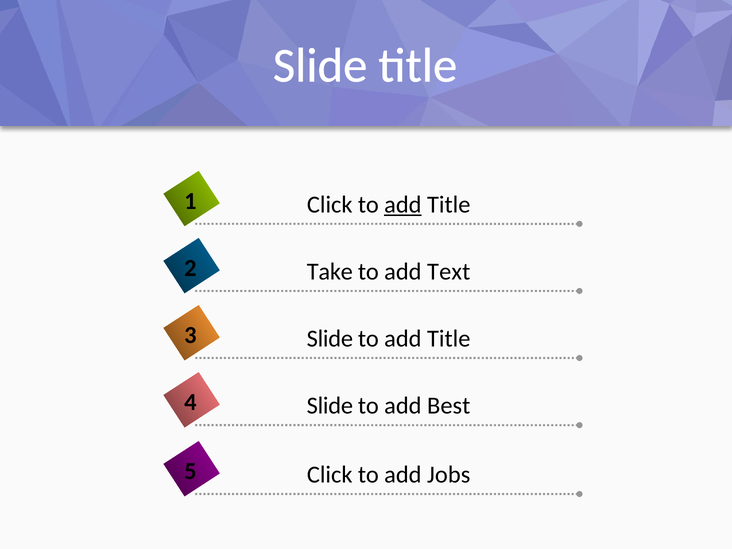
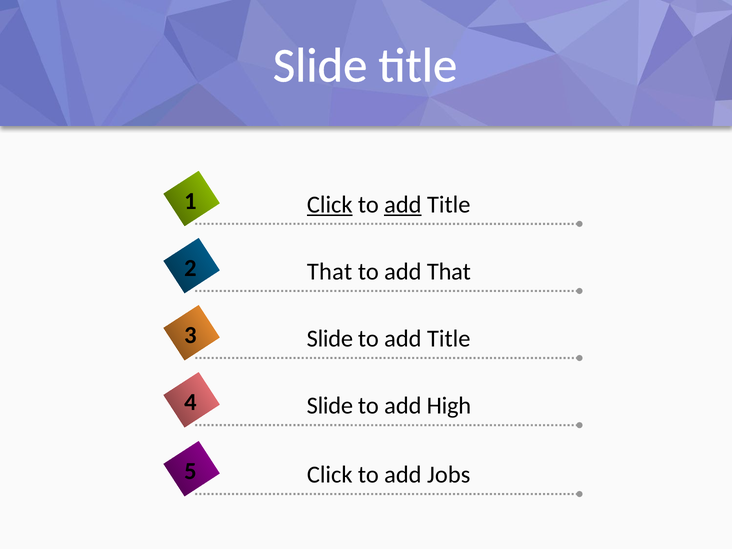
Click underline: none -> present (330, 205)
Take: Take -> That (330, 272)
add Text: Text -> That (449, 272)
Best: Best -> High (449, 406)
